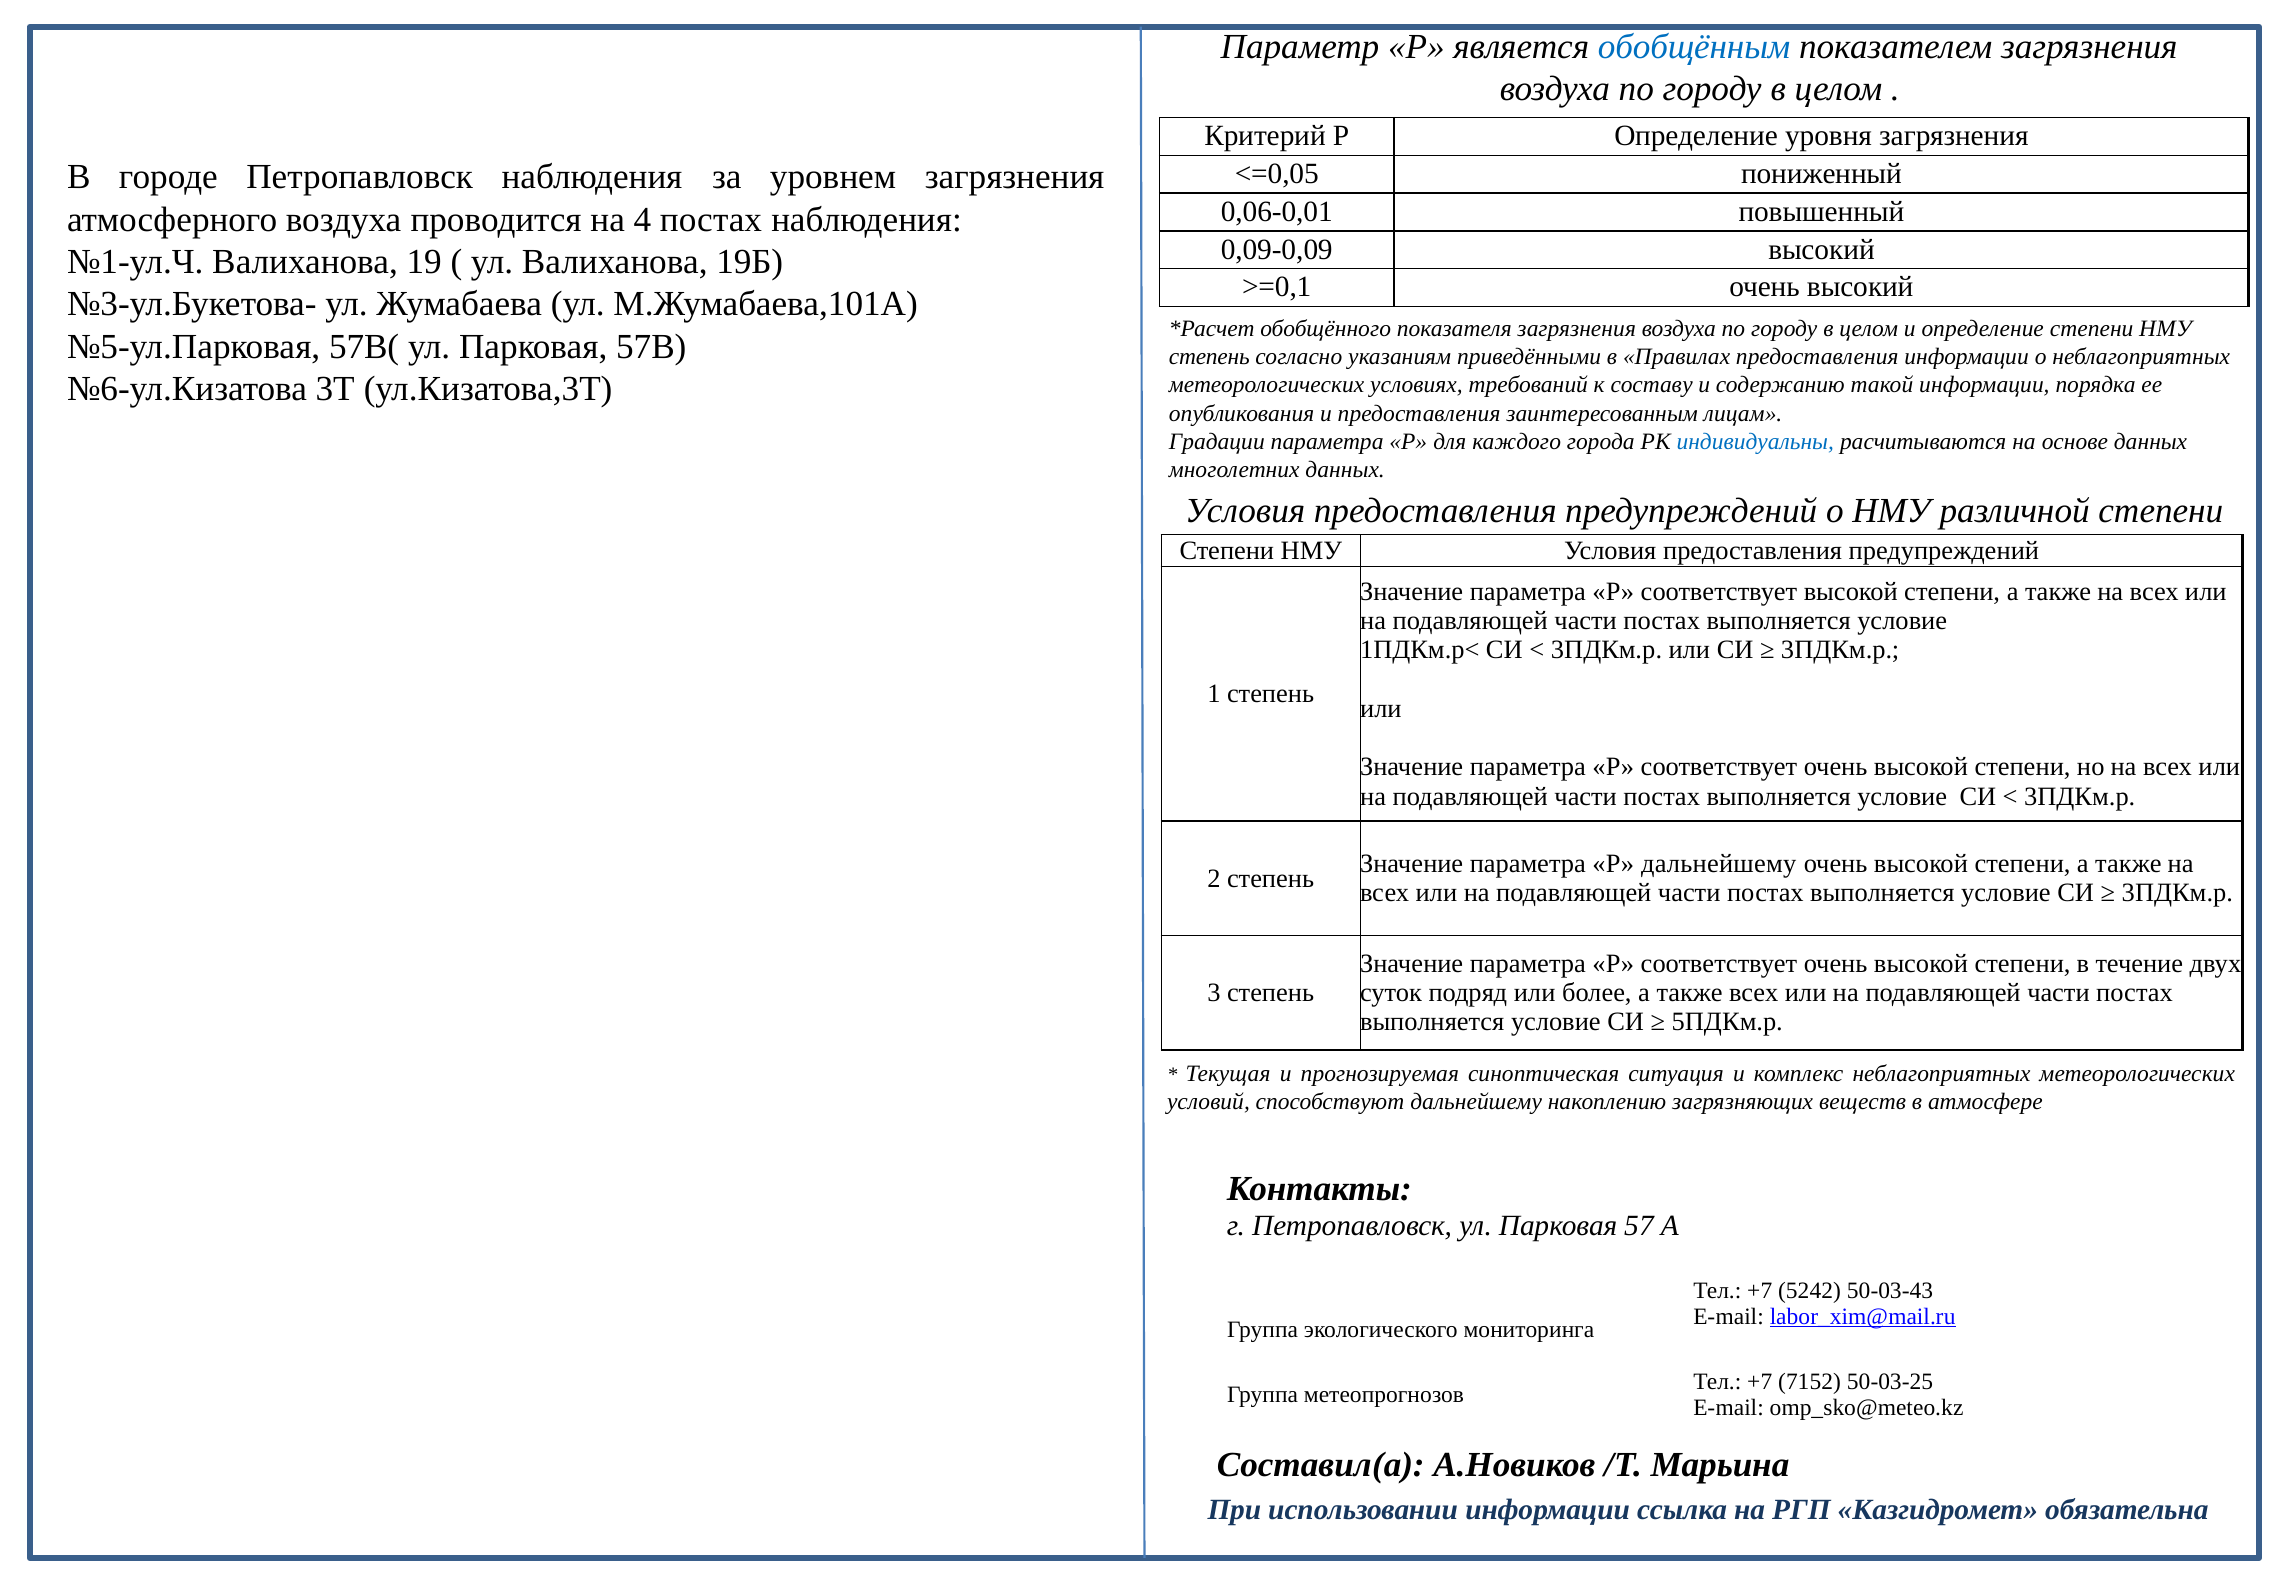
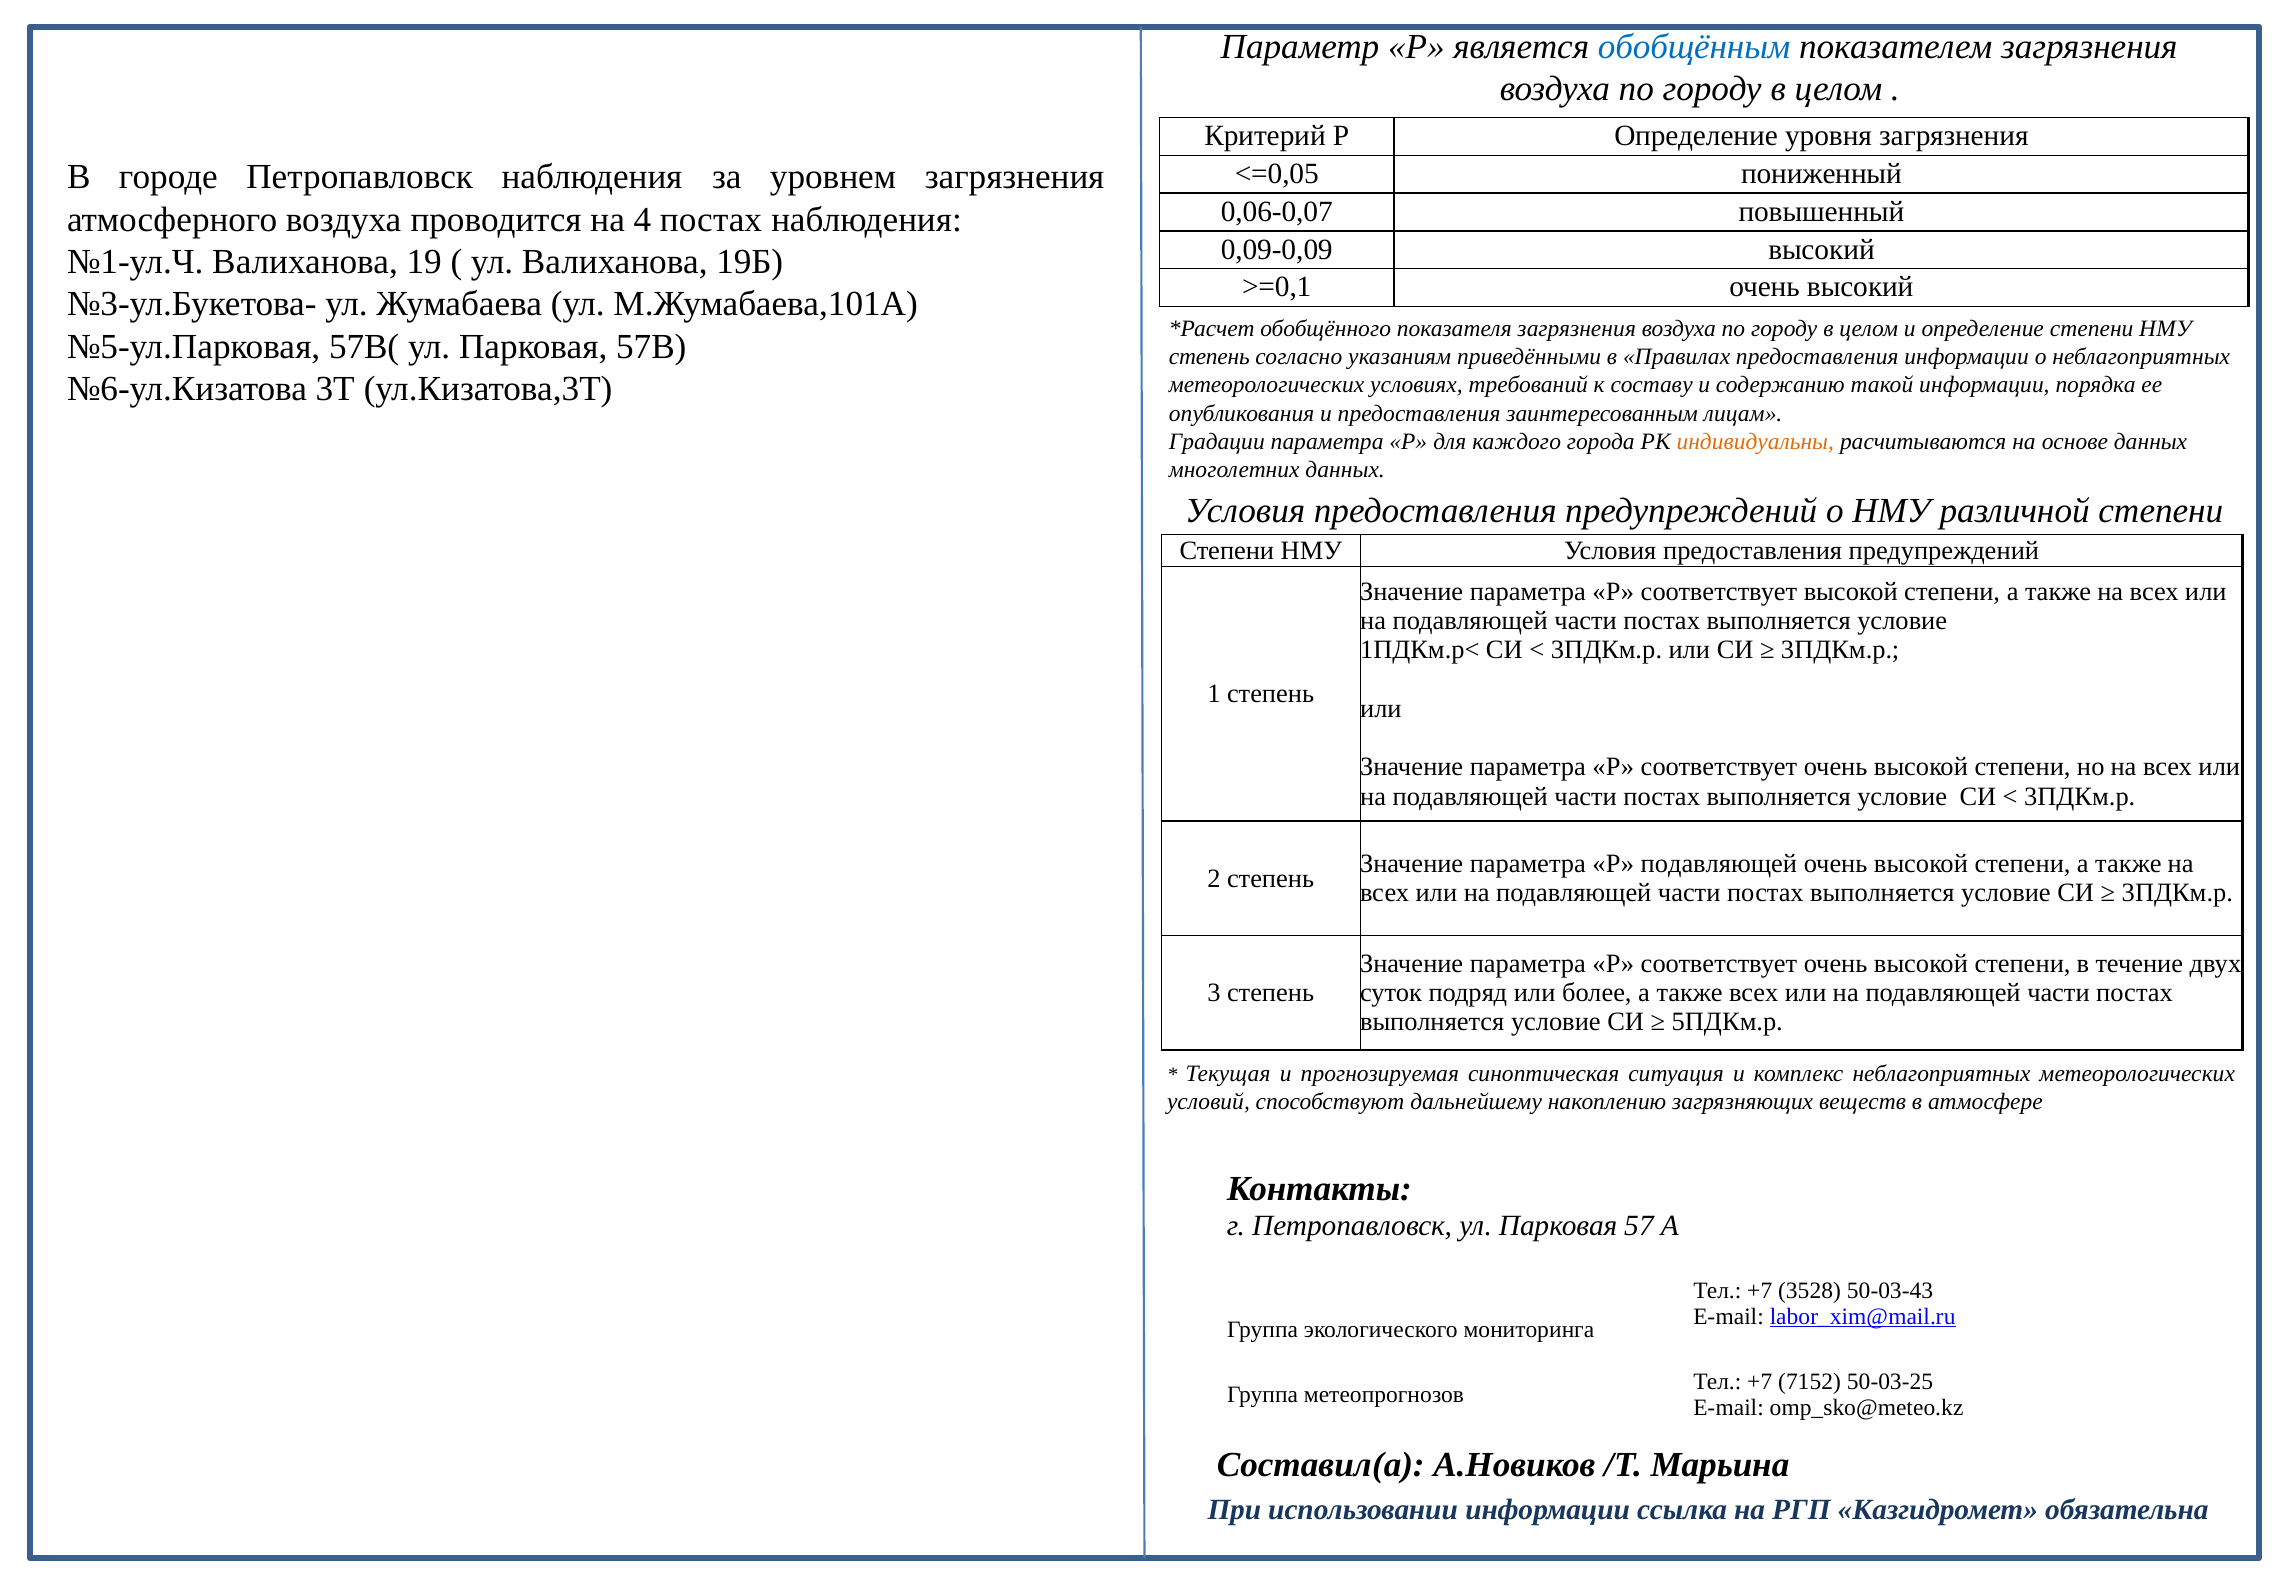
0,06-0,01: 0,06-0,01 -> 0,06-0,07 (1277, 212)
индивидуальны colour: blue -> orange (1755, 441)
Р дальнейшему: дальнейшему -> подавляющей (1719, 864)
5242: 5242 -> 3528 (1810, 1290)
